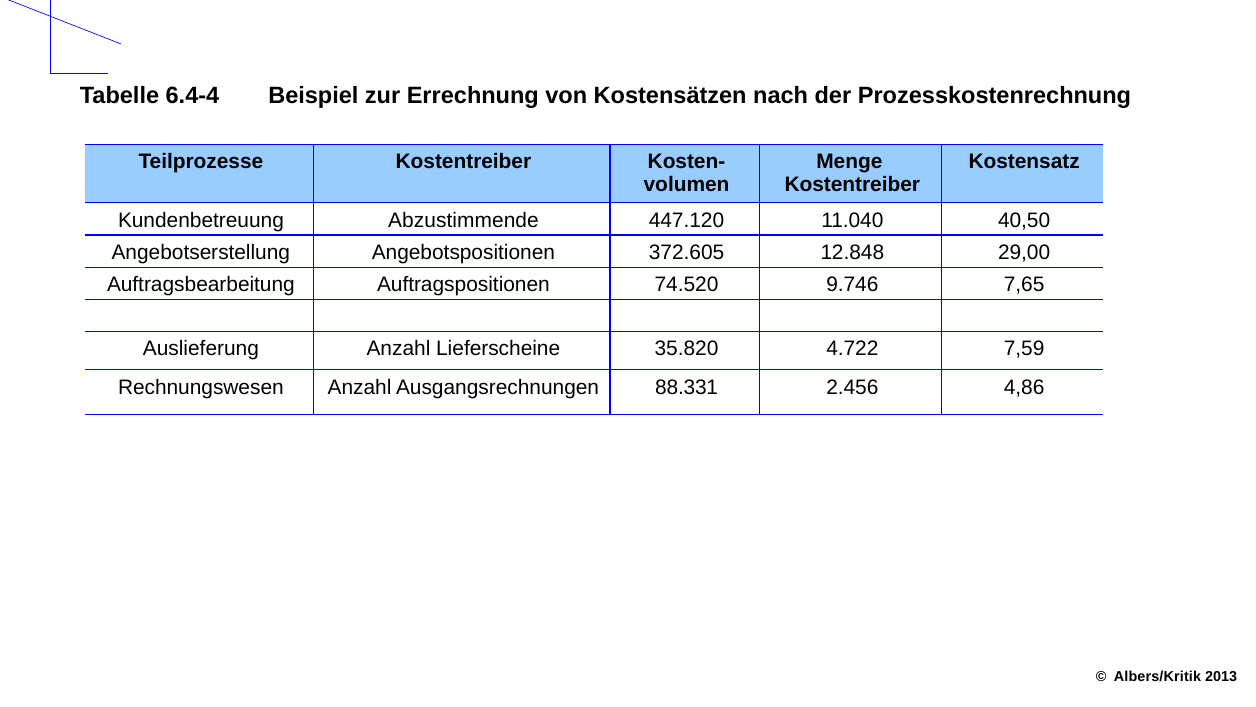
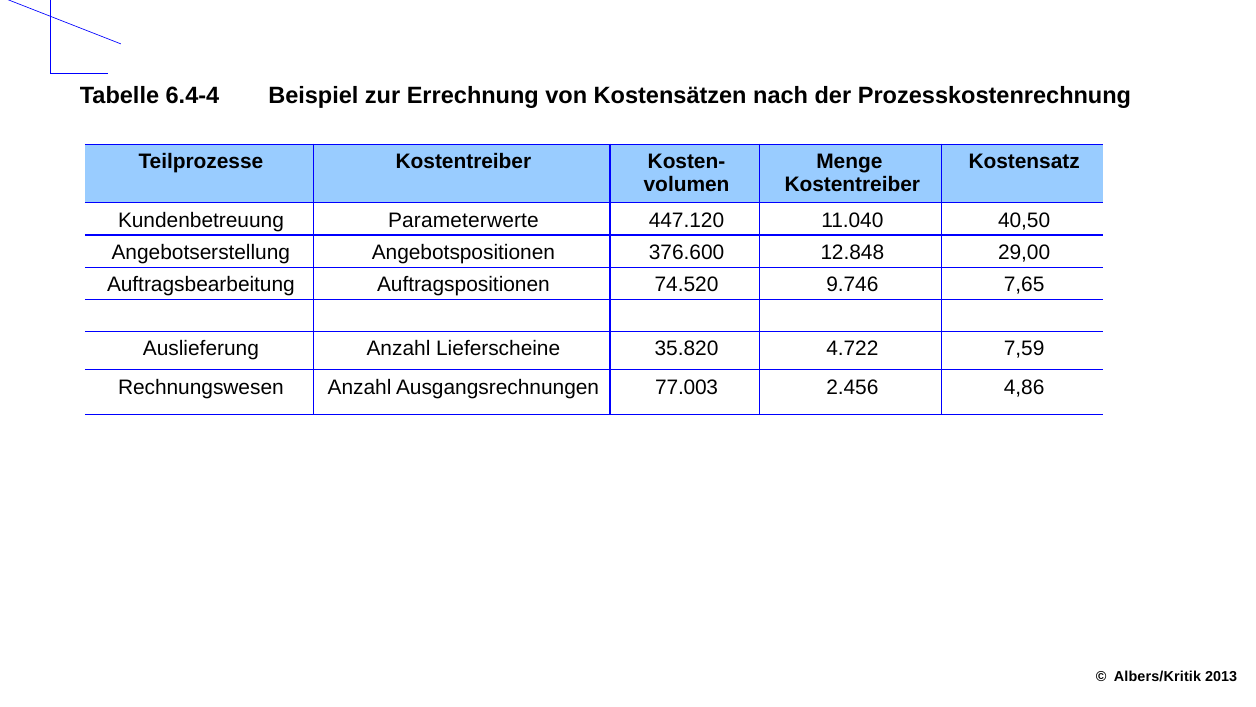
Abzustimmende: Abzustimmende -> Parameterwerte (463, 220)
372.605: 372.605 -> 376.600 (687, 252)
88.331: 88.331 -> 77.003 (687, 387)
